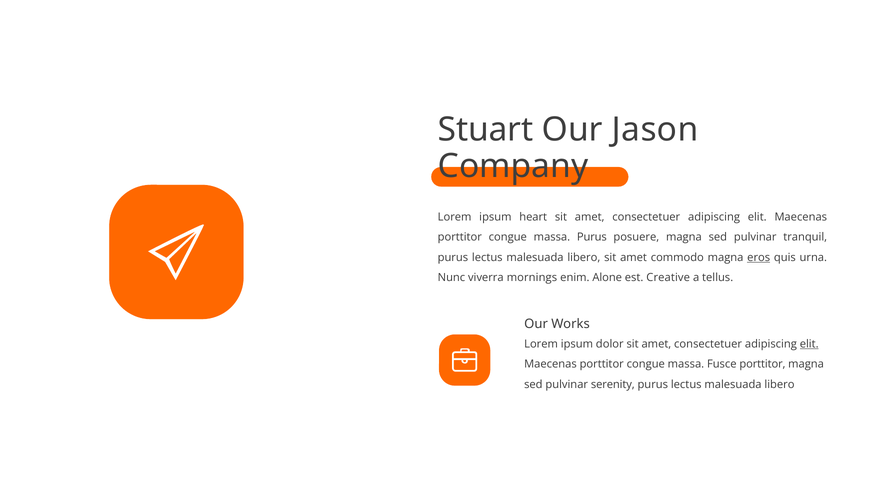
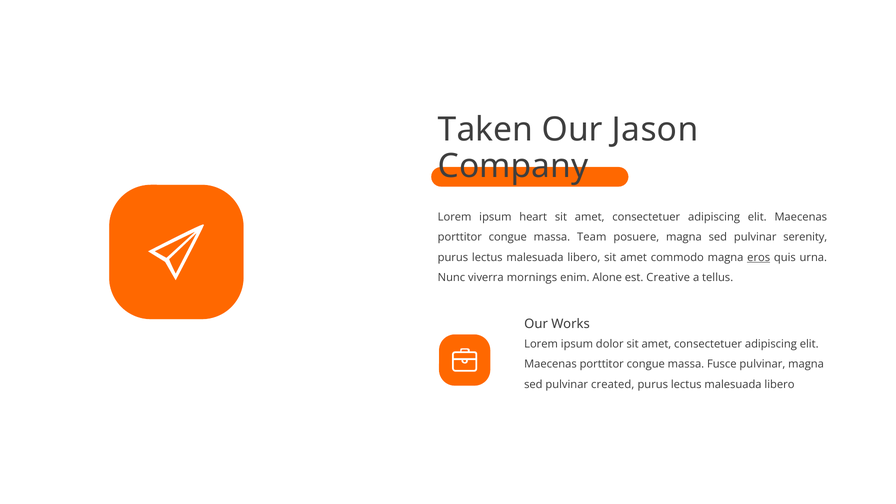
Stuart: Stuart -> Taken (486, 130)
massa Purus: Purus -> Team (592, 237)
tranquil: tranquil -> serenity (805, 237)
elit underline: present -> none (809, 344)
Fusce porttitor: porttitor -> pulvinar (762, 364)
serenity: serenity -> created (613, 384)
